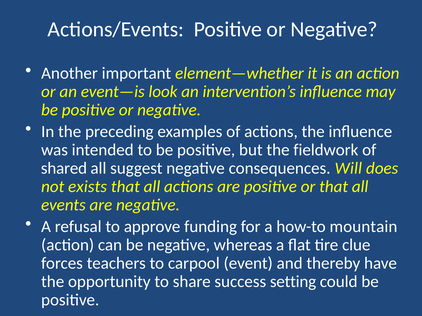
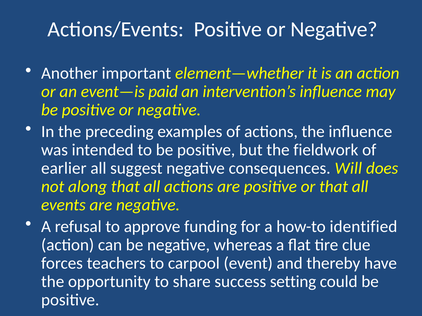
look: look -> paid (163, 92)
shared: shared -> earlier (64, 168)
exists: exists -> along (88, 187)
mountain: mountain -> identified (363, 227)
